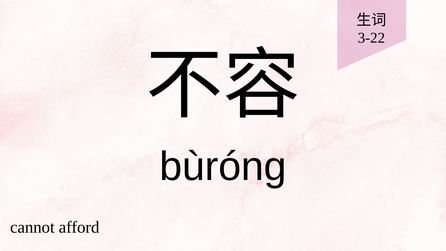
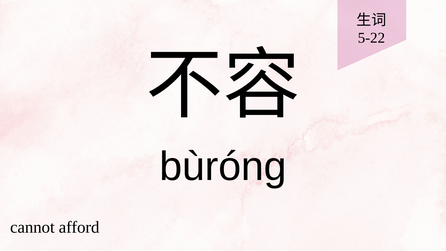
3-22: 3-22 -> 5-22 (371, 38)
